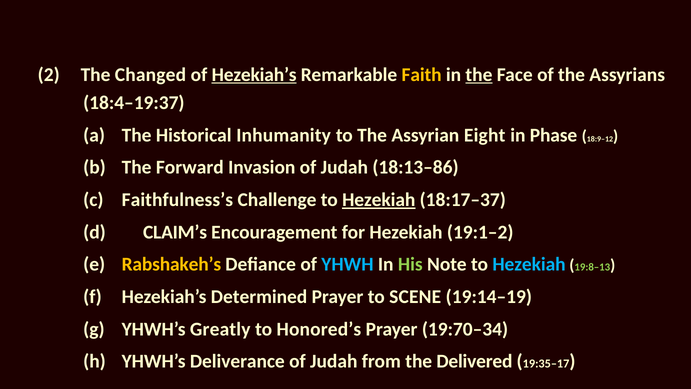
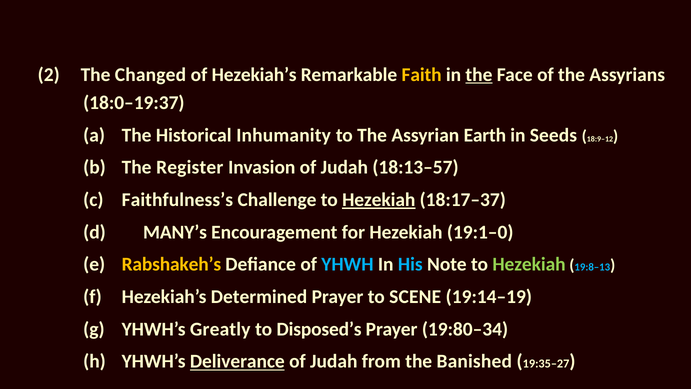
Hezekiah’s underline: present -> none (254, 75)
18:4–19:37: 18:4–19:37 -> 18:0–19:37 (134, 103)
Eight: Eight -> Earth (485, 135)
Phase: Phase -> Seeds (553, 135)
Forward: Forward -> Register (190, 167)
18:13–86: 18:13–86 -> 18:13–57 (415, 167)
CLAIM’s: CLAIM’s -> MANY’s (175, 232)
19:1–2: 19:1–2 -> 19:1–0 (480, 232)
His colour: light green -> light blue (410, 264)
Hezekiah colour: light blue -> light green (529, 264)
19:8–13 colour: light green -> light blue (592, 267)
Honored’s: Honored’s -> Disposed’s (319, 329)
19:70–34: 19:70–34 -> 19:80–34 (465, 329)
Deliverance underline: none -> present (237, 361)
Delivered: Delivered -> Banished (474, 361)
19:35–17: 19:35–17 -> 19:35–27 (546, 364)
